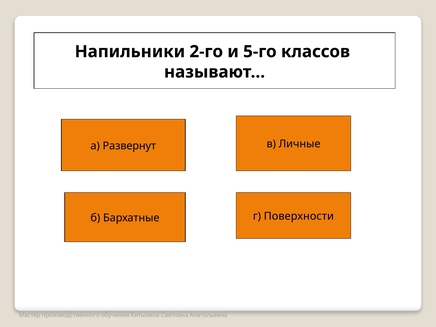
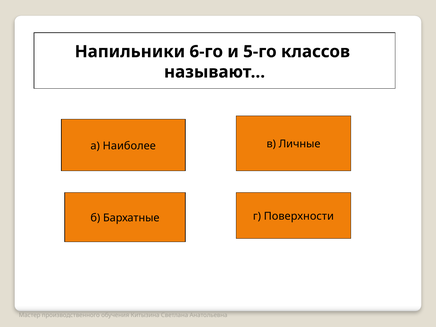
2-го: 2-го -> 6-го (206, 52)
Развернут: Развернут -> Наиболее (129, 146)
